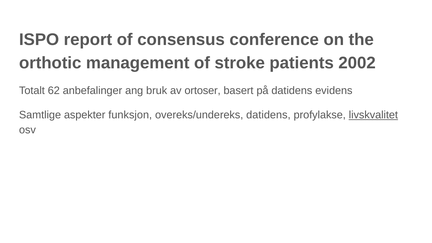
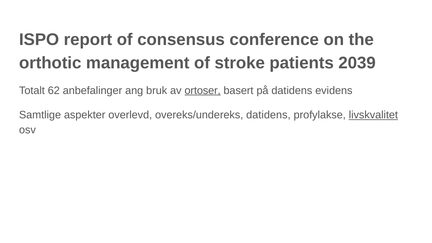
2002: 2002 -> 2039 (357, 63)
ortoser underline: none -> present (203, 90)
funksjon: funksjon -> overlevd (130, 115)
